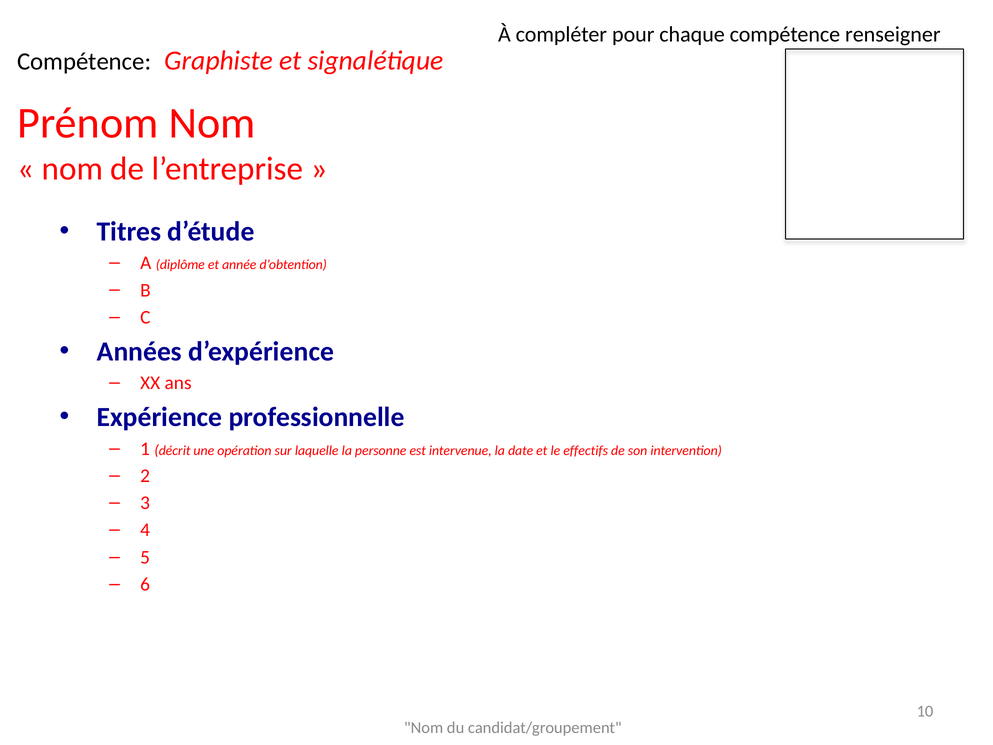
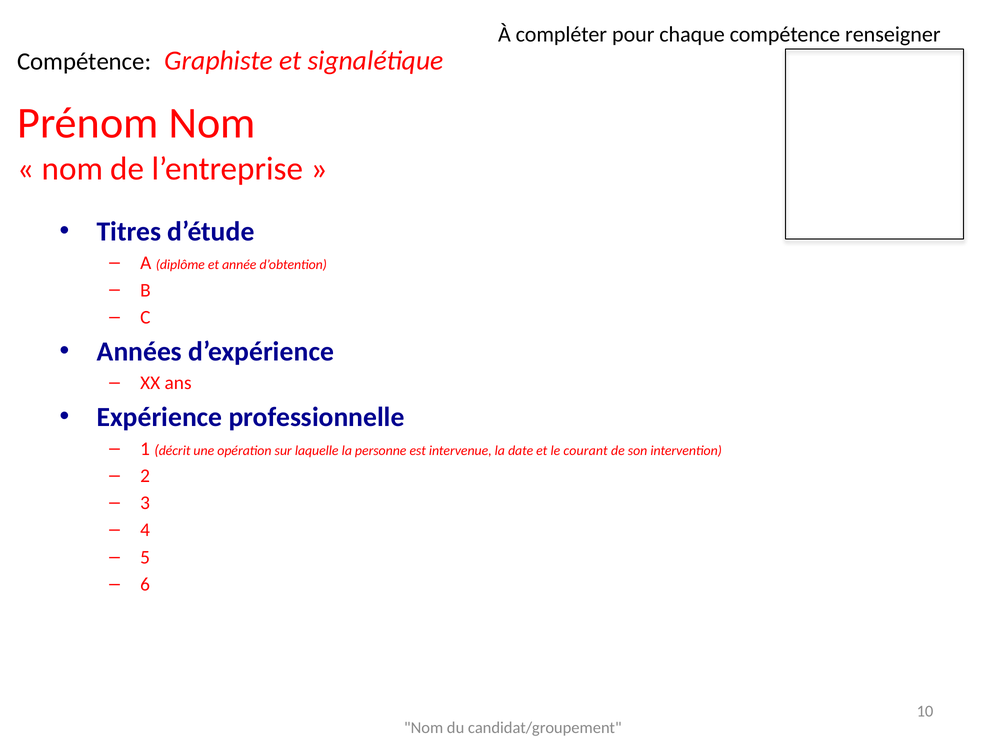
effectifs: effectifs -> courant (586, 450)
